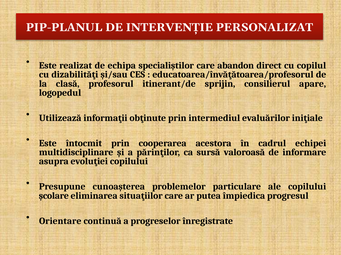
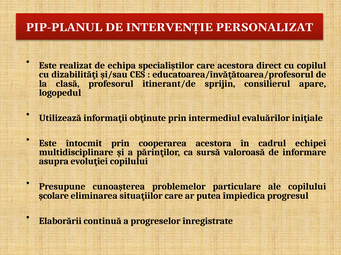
care abandon: abandon -> acestora (236, 66)
Orientare: Orientare -> Elaborării (60, 222)
